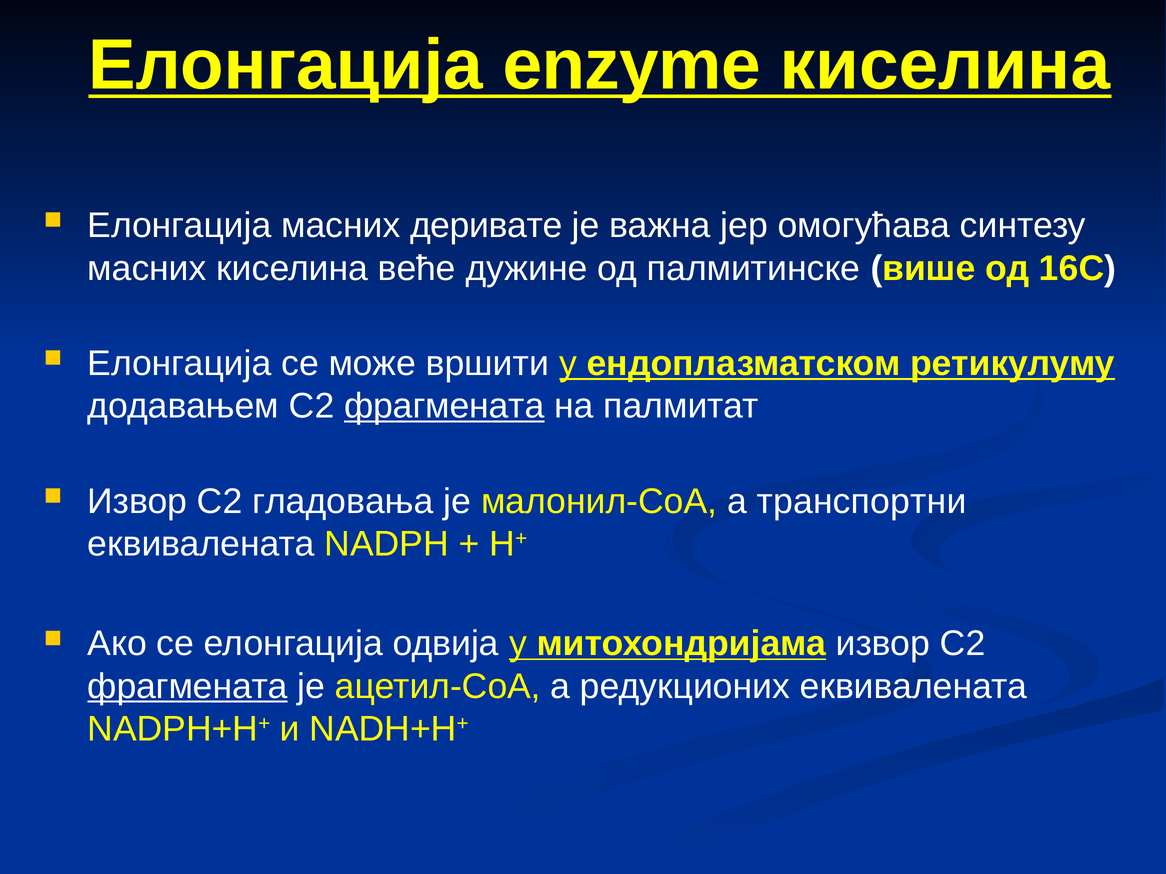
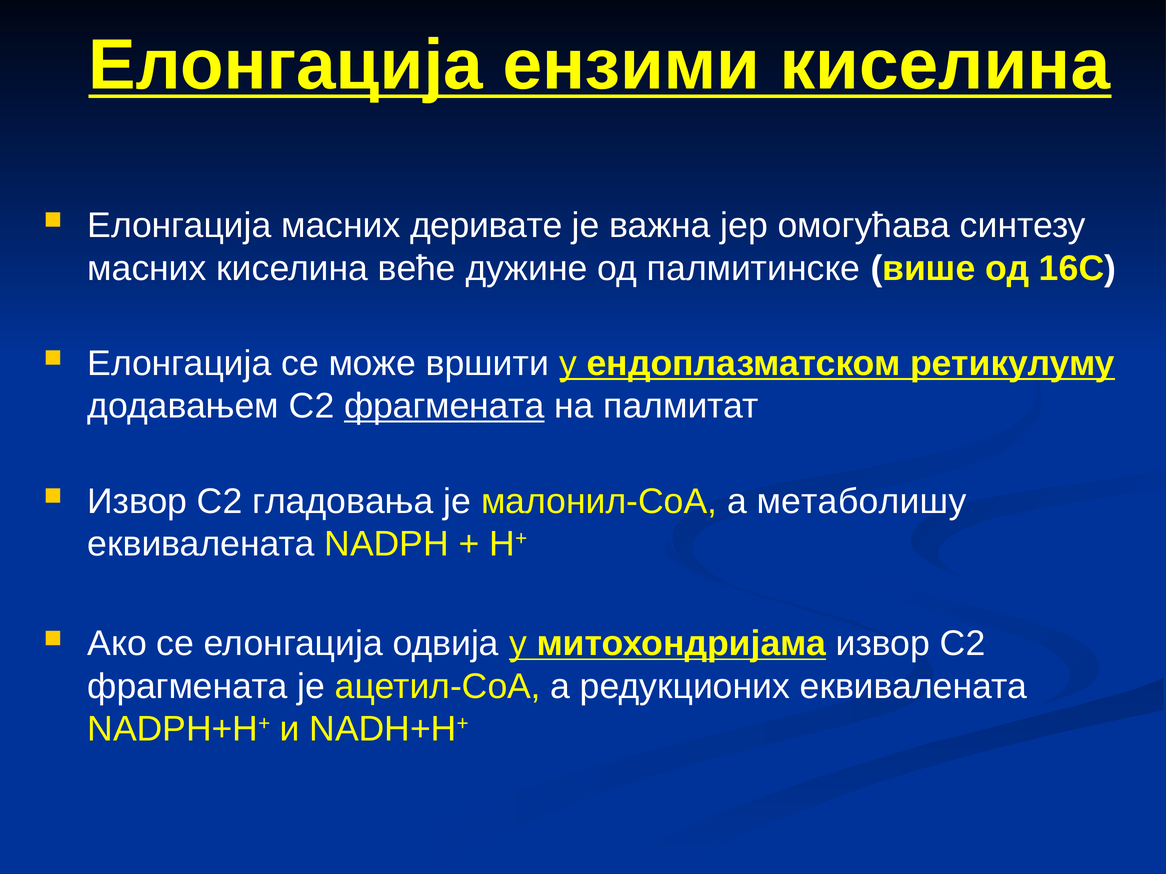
enzyme: enzyme -> ензими (631, 65)
транспортни: транспортни -> метаболишу (862, 502)
фрагмената underline: present -> none (188, 687)
